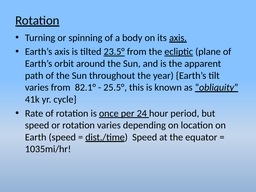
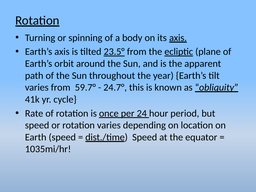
82.1°: 82.1° -> 59.7° (85, 87)
25.5°: 25.5° -> 24.7° (115, 87)
